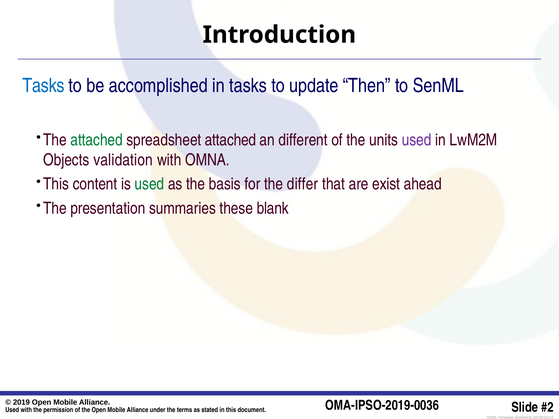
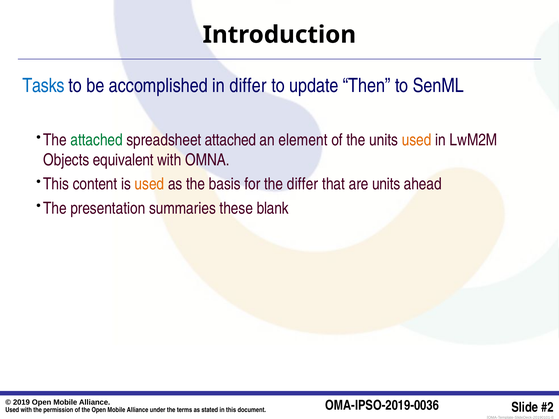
in tasks: tasks -> differ (248, 86)
different: different -> element (303, 140)
used colour: purple -> orange (417, 140)
validation: validation -> equivalent (123, 160)
used colour: green -> orange (149, 184)
are exist: exist -> units (386, 184)
